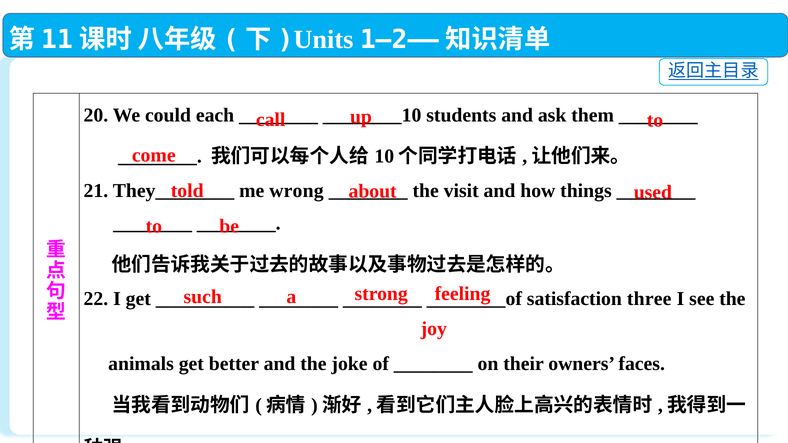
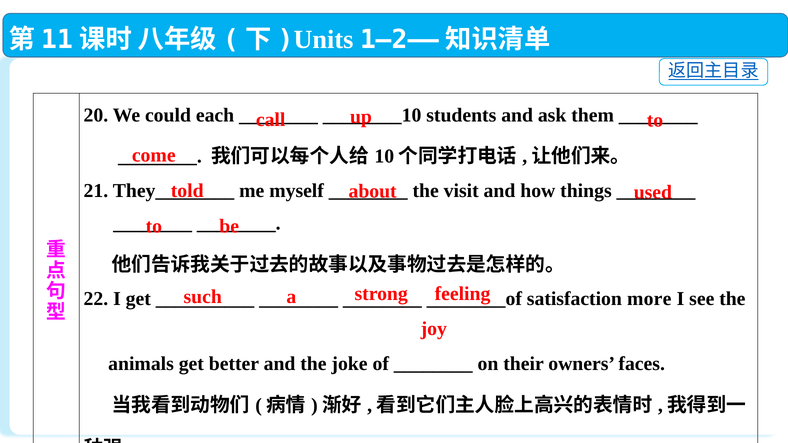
wrong: wrong -> myself (297, 191)
three: three -> more (649, 299)
